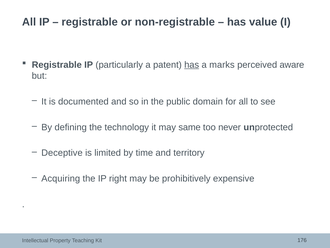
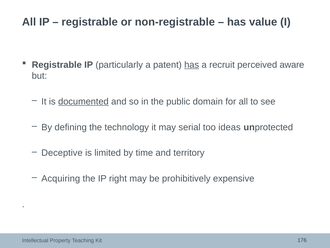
marks: marks -> recruit (222, 65)
documented underline: none -> present (83, 101)
same: same -> serial (189, 127)
never: never -> ideas (229, 127)
